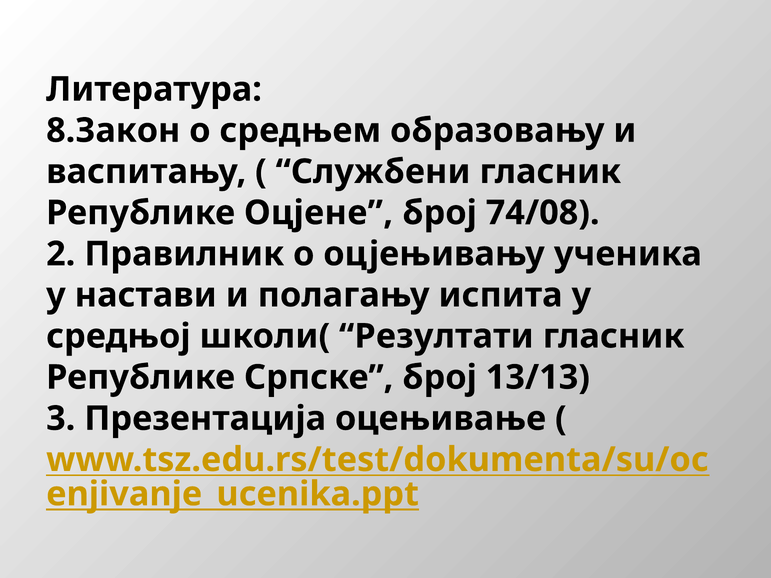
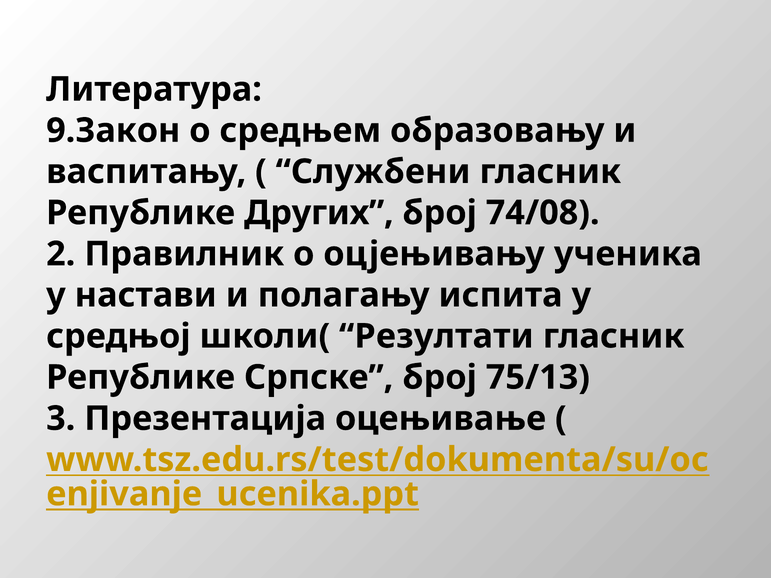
8.Закон: 8.Закон -> 9.Закон (113, 131)
Оцјене: Оцјене -> Других (319, 213)
13/13: 13/13 -> 75/13 (538, 378)
